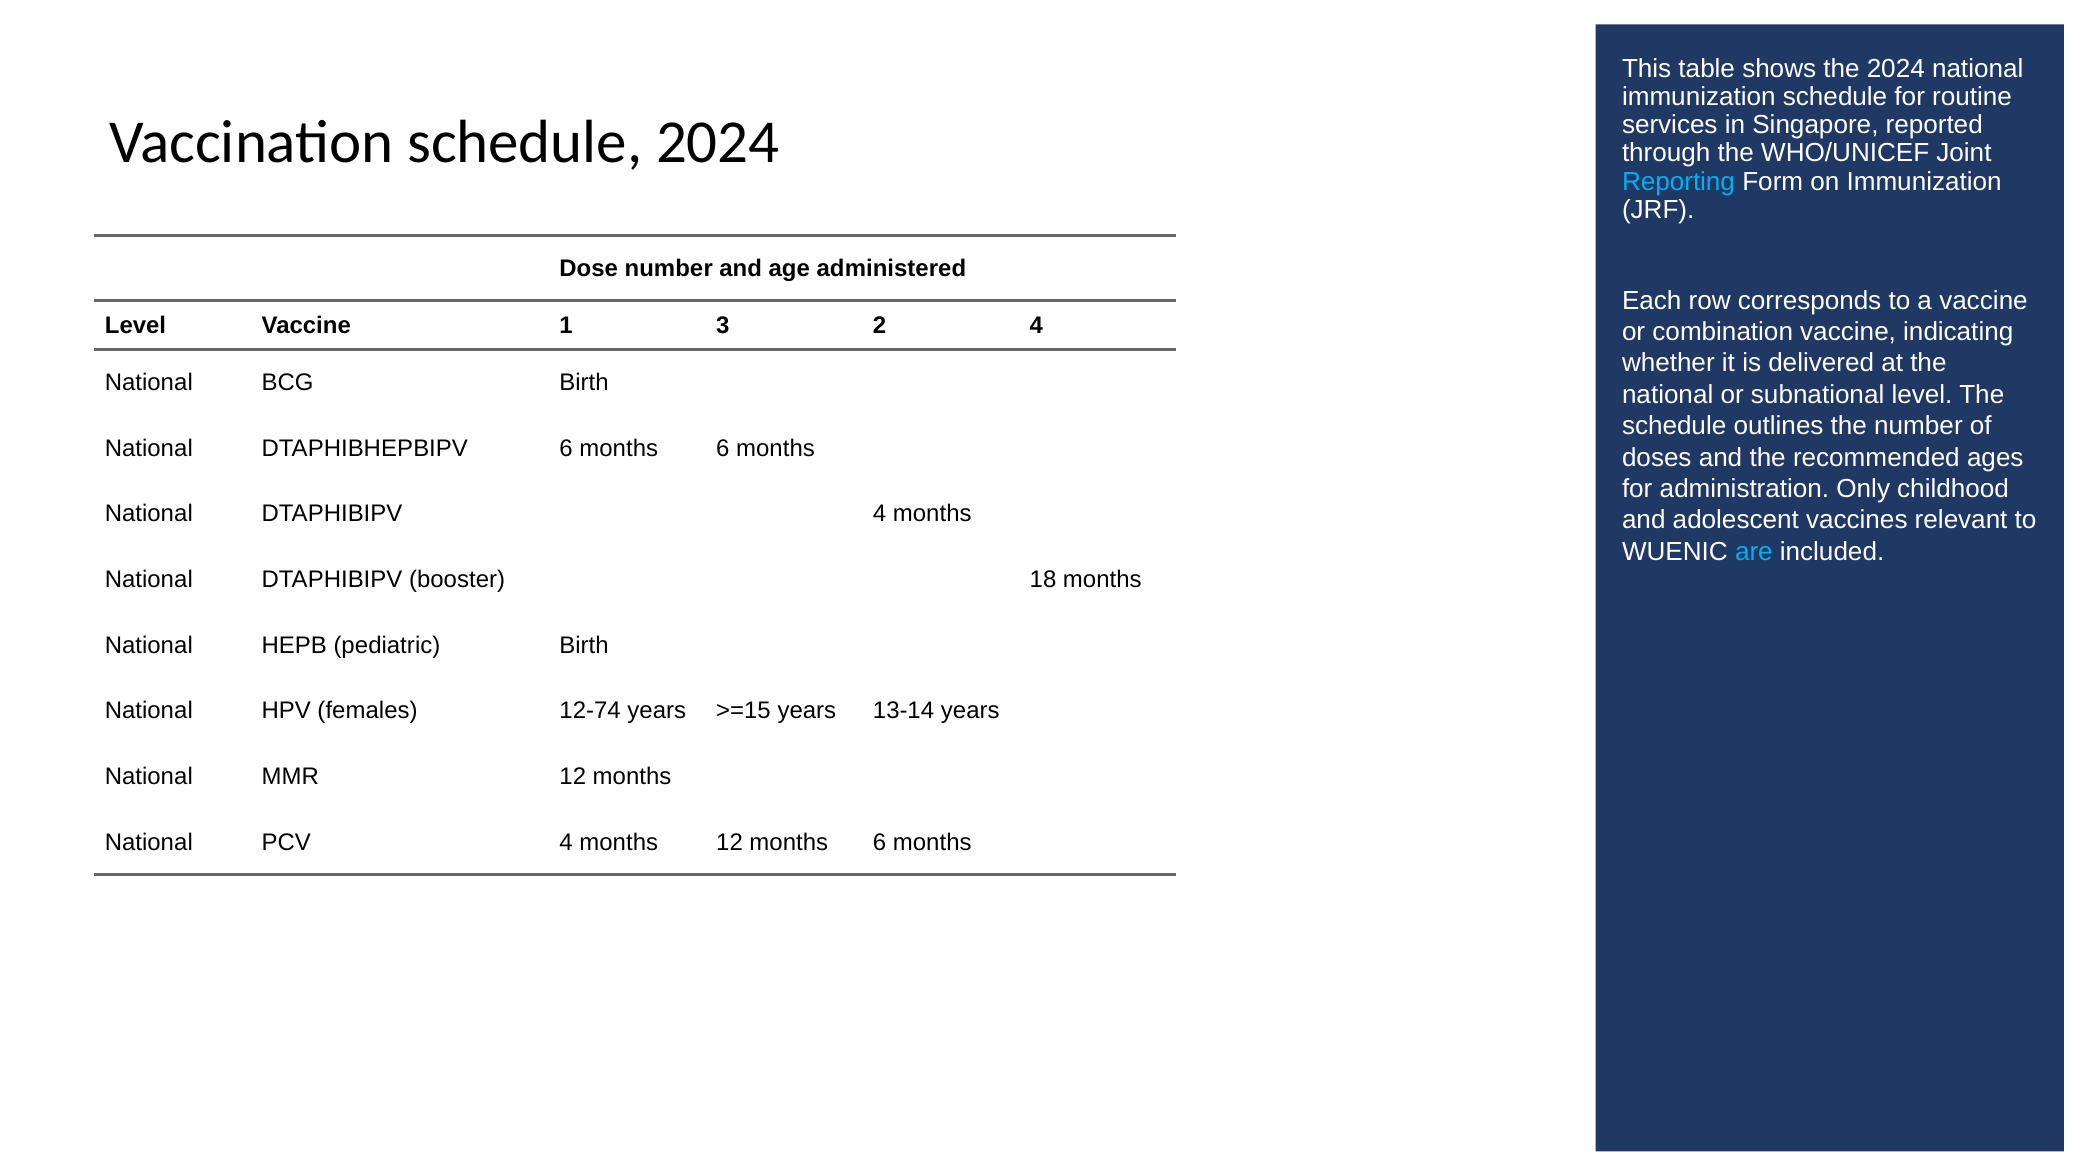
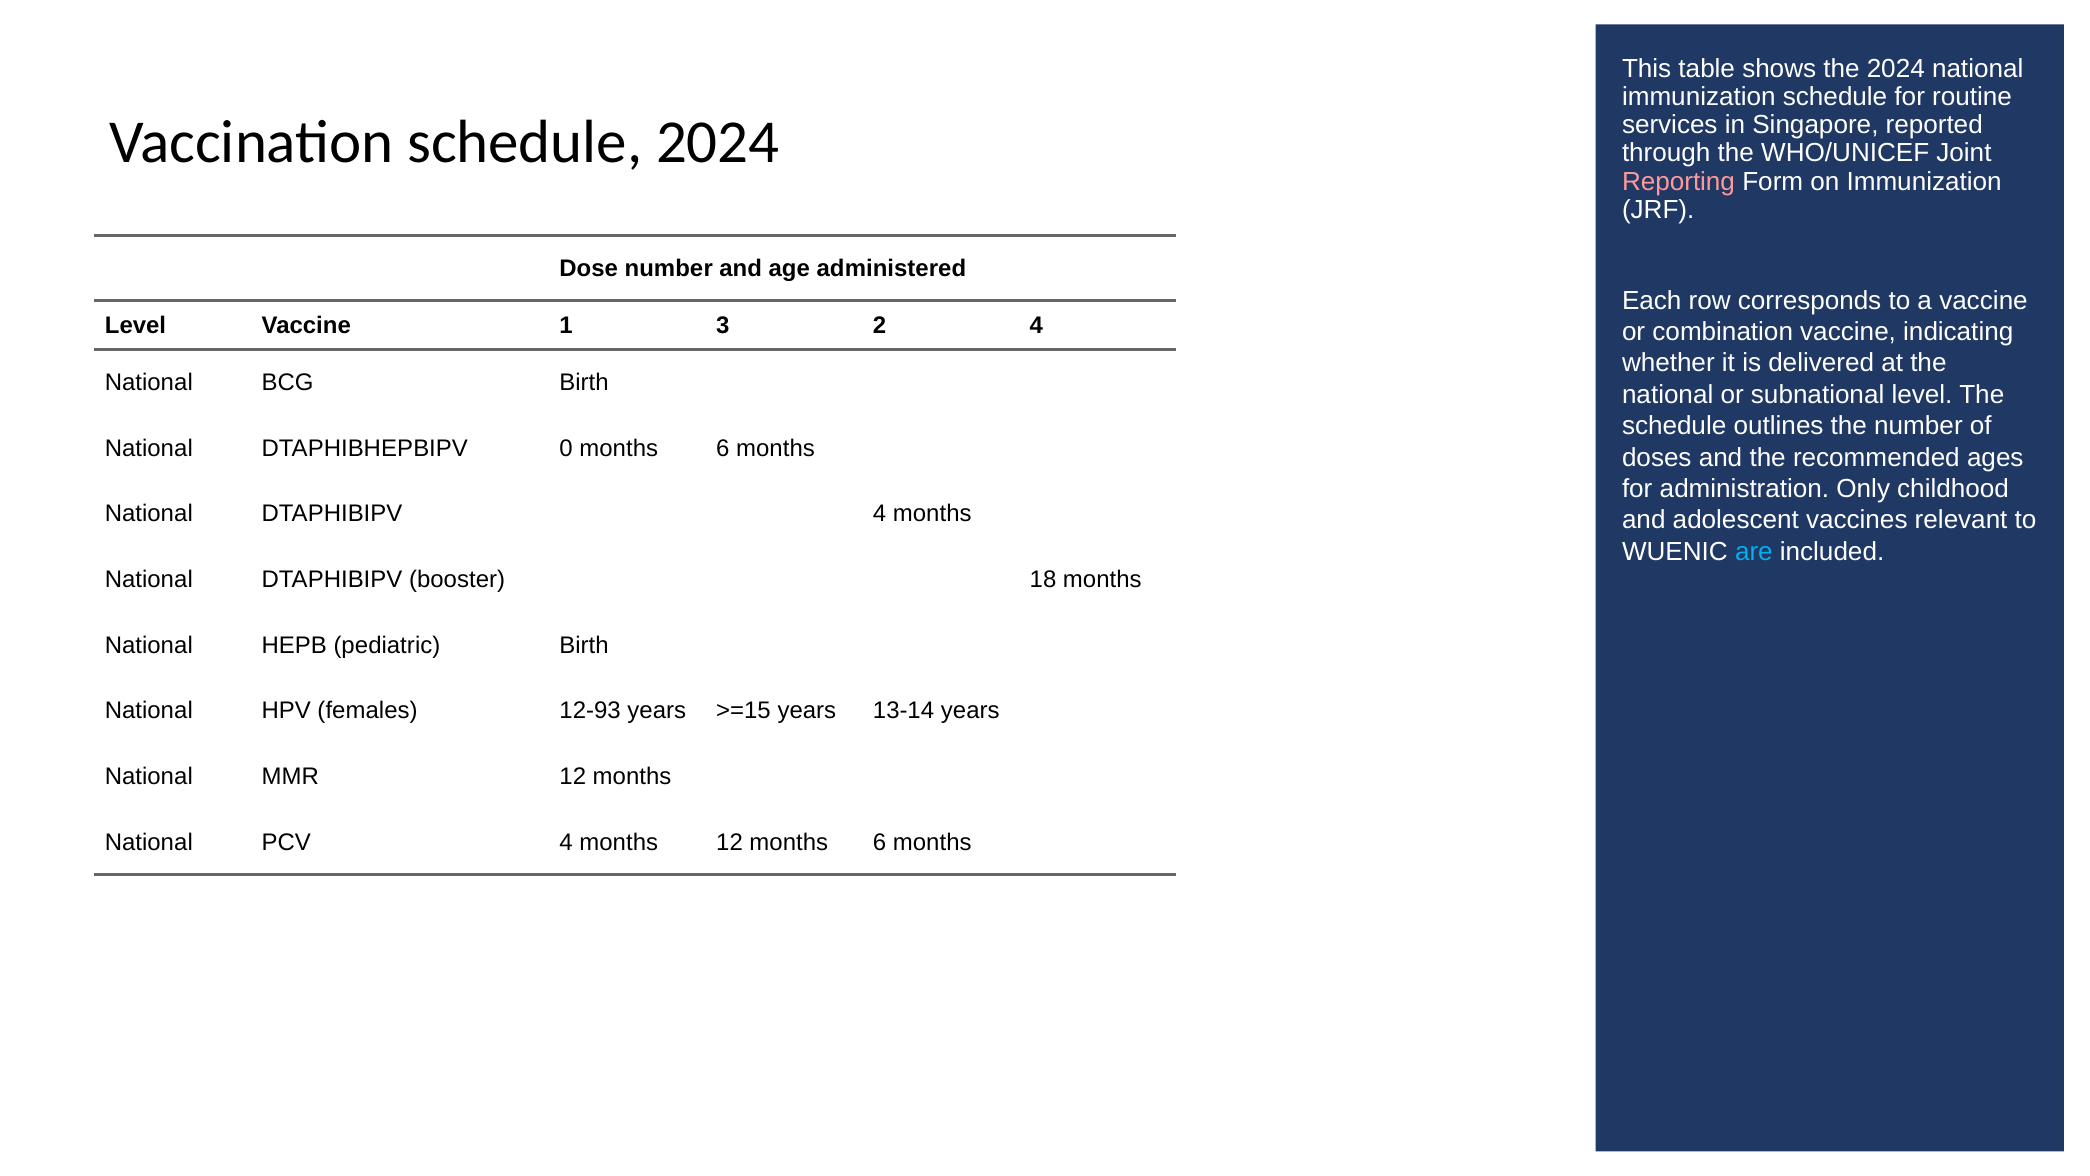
Reporting colour: light blue -> pink (1679, 182)
DTAPHIBHEPBIPV 6: 6 -> 0 (566, 448)
12-74: 12-74 -> 12-93 (590, 711)
